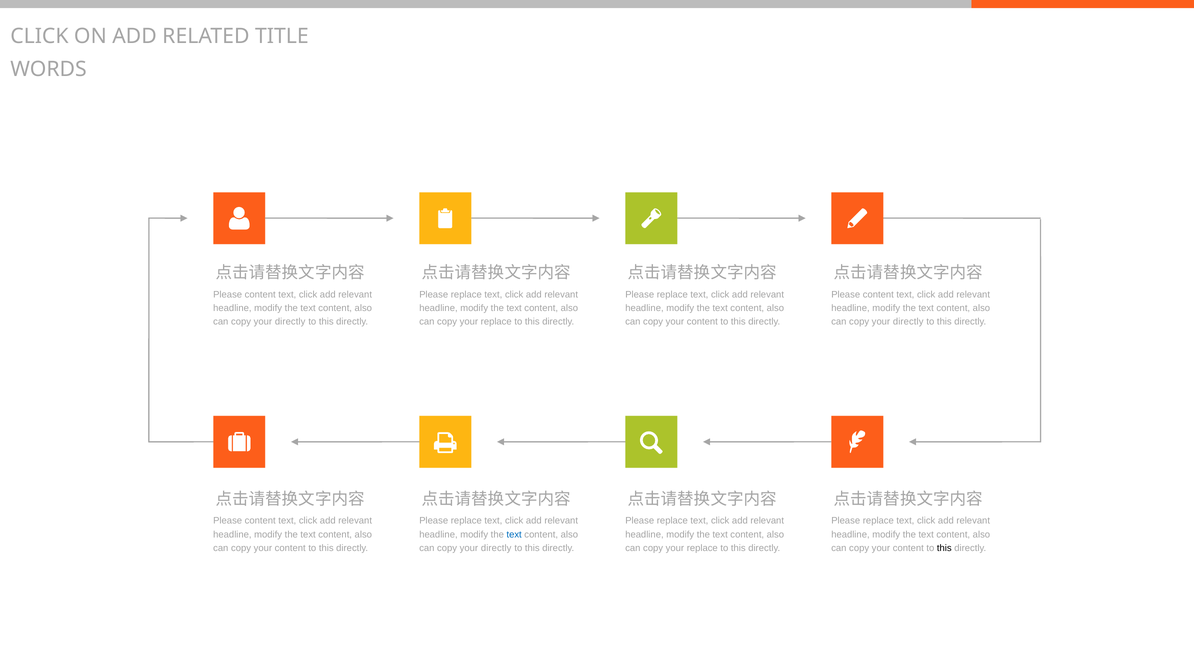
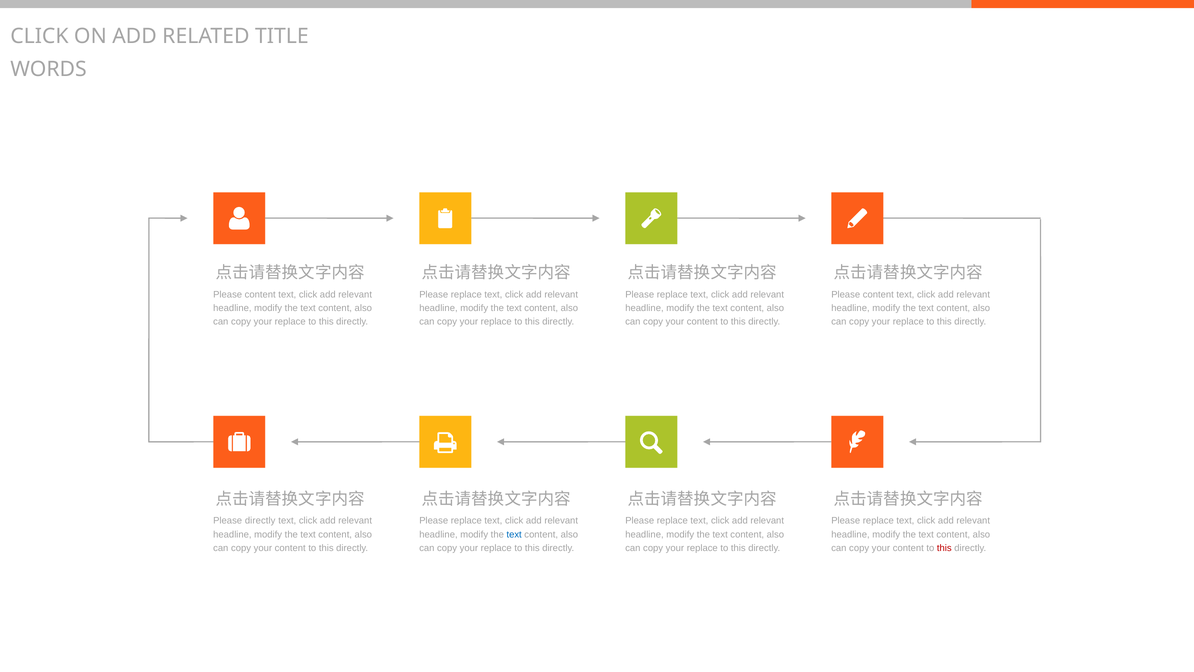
directly: directly -> replace (290, 321)
directly: directly -> replace (908, 321)
content: content -> directly (260, 521)
directly: directly -> replace (496, 548)
this colour: black -> red (944, 548)
